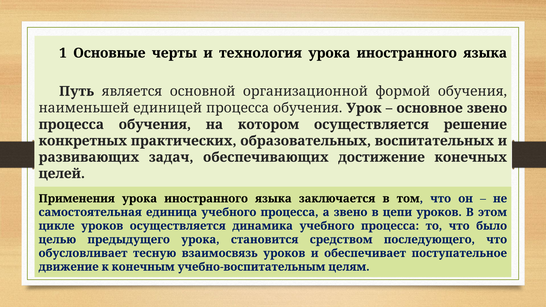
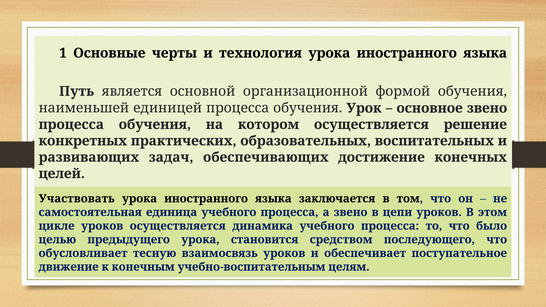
Применения: Применения -> Участвовать (77, 199)
